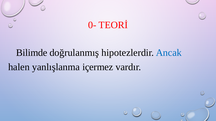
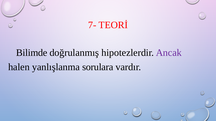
0-: 0- -> 7- (92, 25)
Ancak colour: blue -> purple (169, 53)
içermez: içermez -> sorulara (98, 67)
